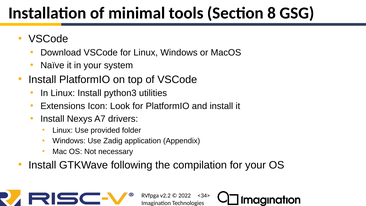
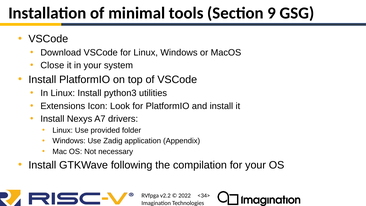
8: 8 -> 9 (272, 13)
Naïve: Naïve -> Close (52, 65)
